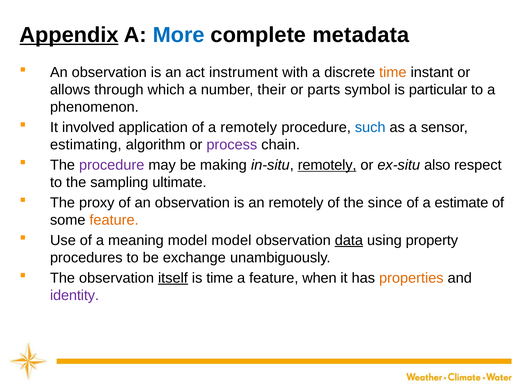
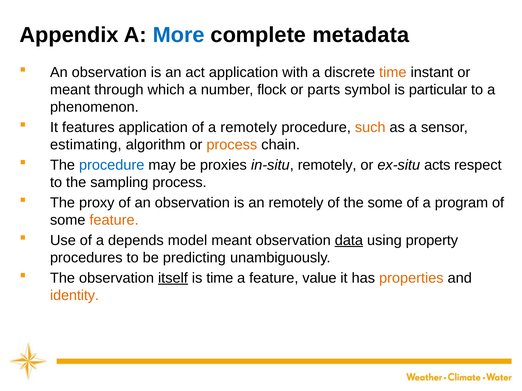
Appendix underline: present -> none (69, 35)
act instrument: instrument -> application (244, 72)
allows: allows -> meant (70, 90)
their: their -> flock (272, 90)
involved: involved -> features (88, 128)
such colour: blue -> orange (370, 128)
process colour: purple -> orange (232, 145)
procedure colour: purple -> blue (112, 165)
making: making -> proxies (223, 165)
remotely underline: present -> none (327, 165)
also: also -> acts (437, 165)
sampling ultimate: ultimate -> process (179, 183)
the since: since -> some (385, 203)
estimate: estimate -> program (461, 203)
meaning: meaning -> depends (136, 241)
model model: model -> meant (231, 241)
exchange: exchange -> predicting (194, 258)
when: when -> value (319, 278)
identity colour: purple -> orange (74, 296)
